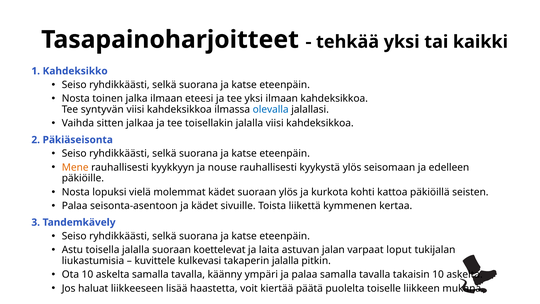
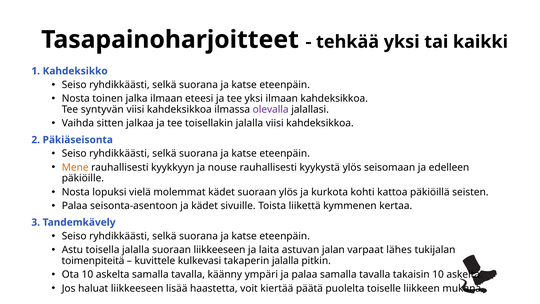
olevalla colour: blue -> purple (271, 109)
suoraan koettelevat: koettelevat -> liikkeeseen (220, 250)
loput: loput -> lähes (399, 250)
liukastumisia: liukastumisia -> toimenpiteitä (93, 261)
